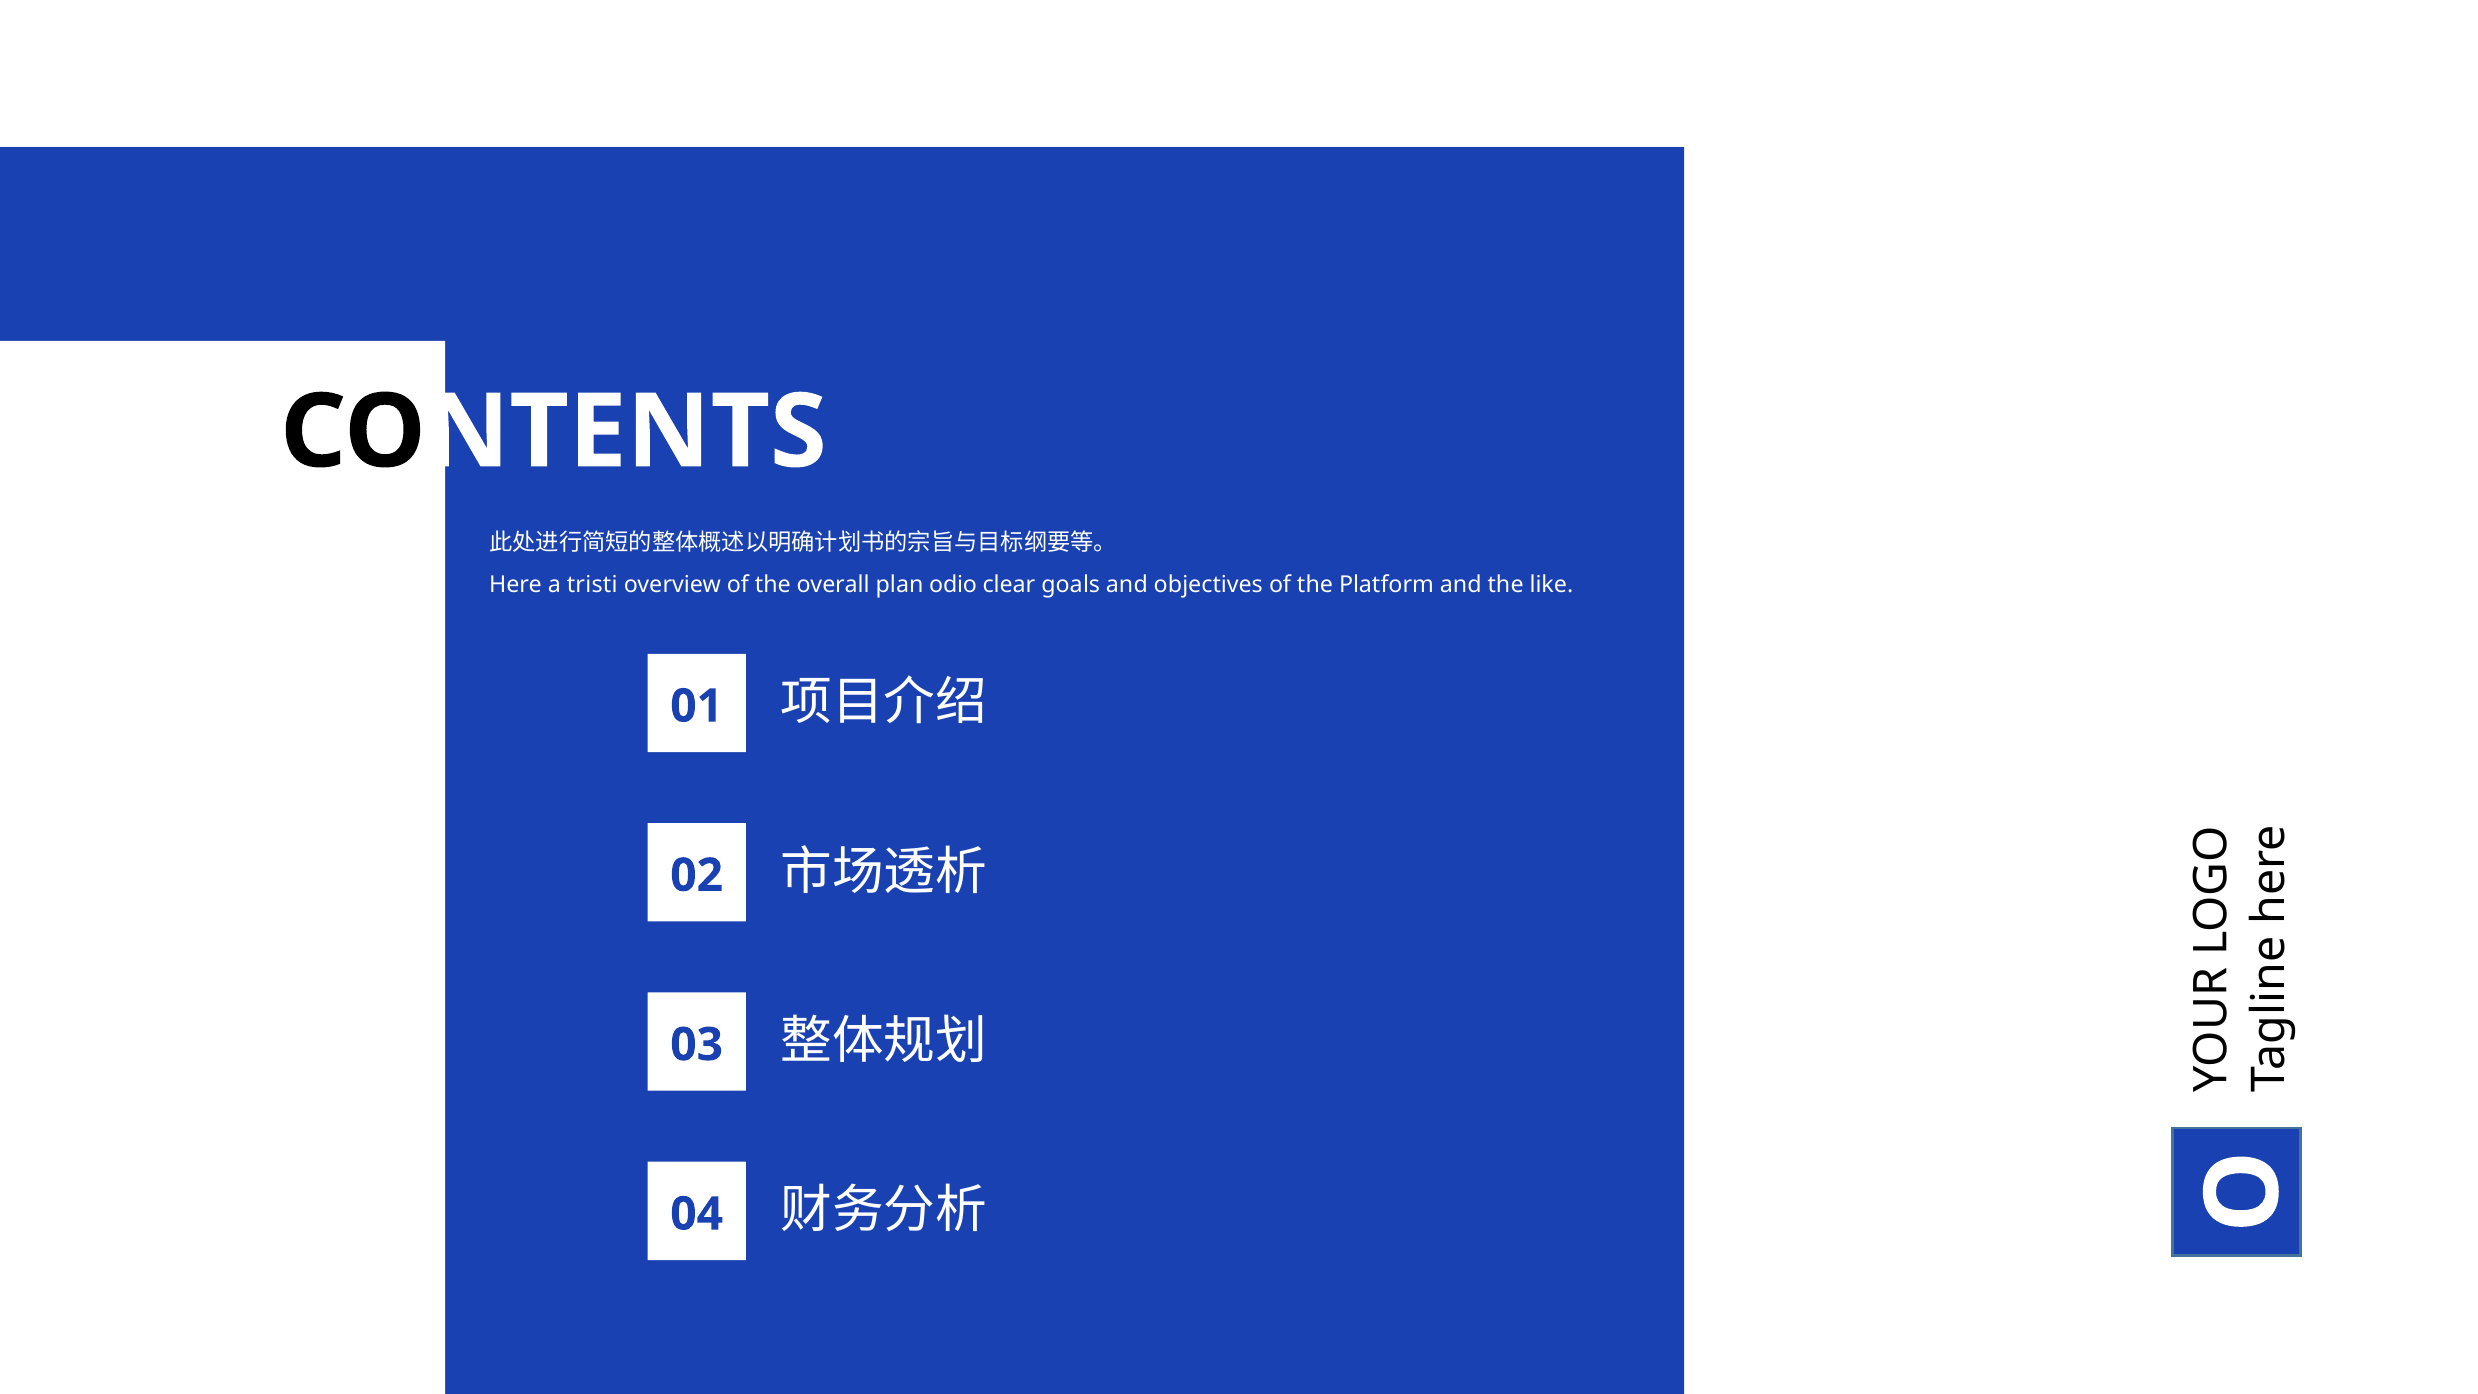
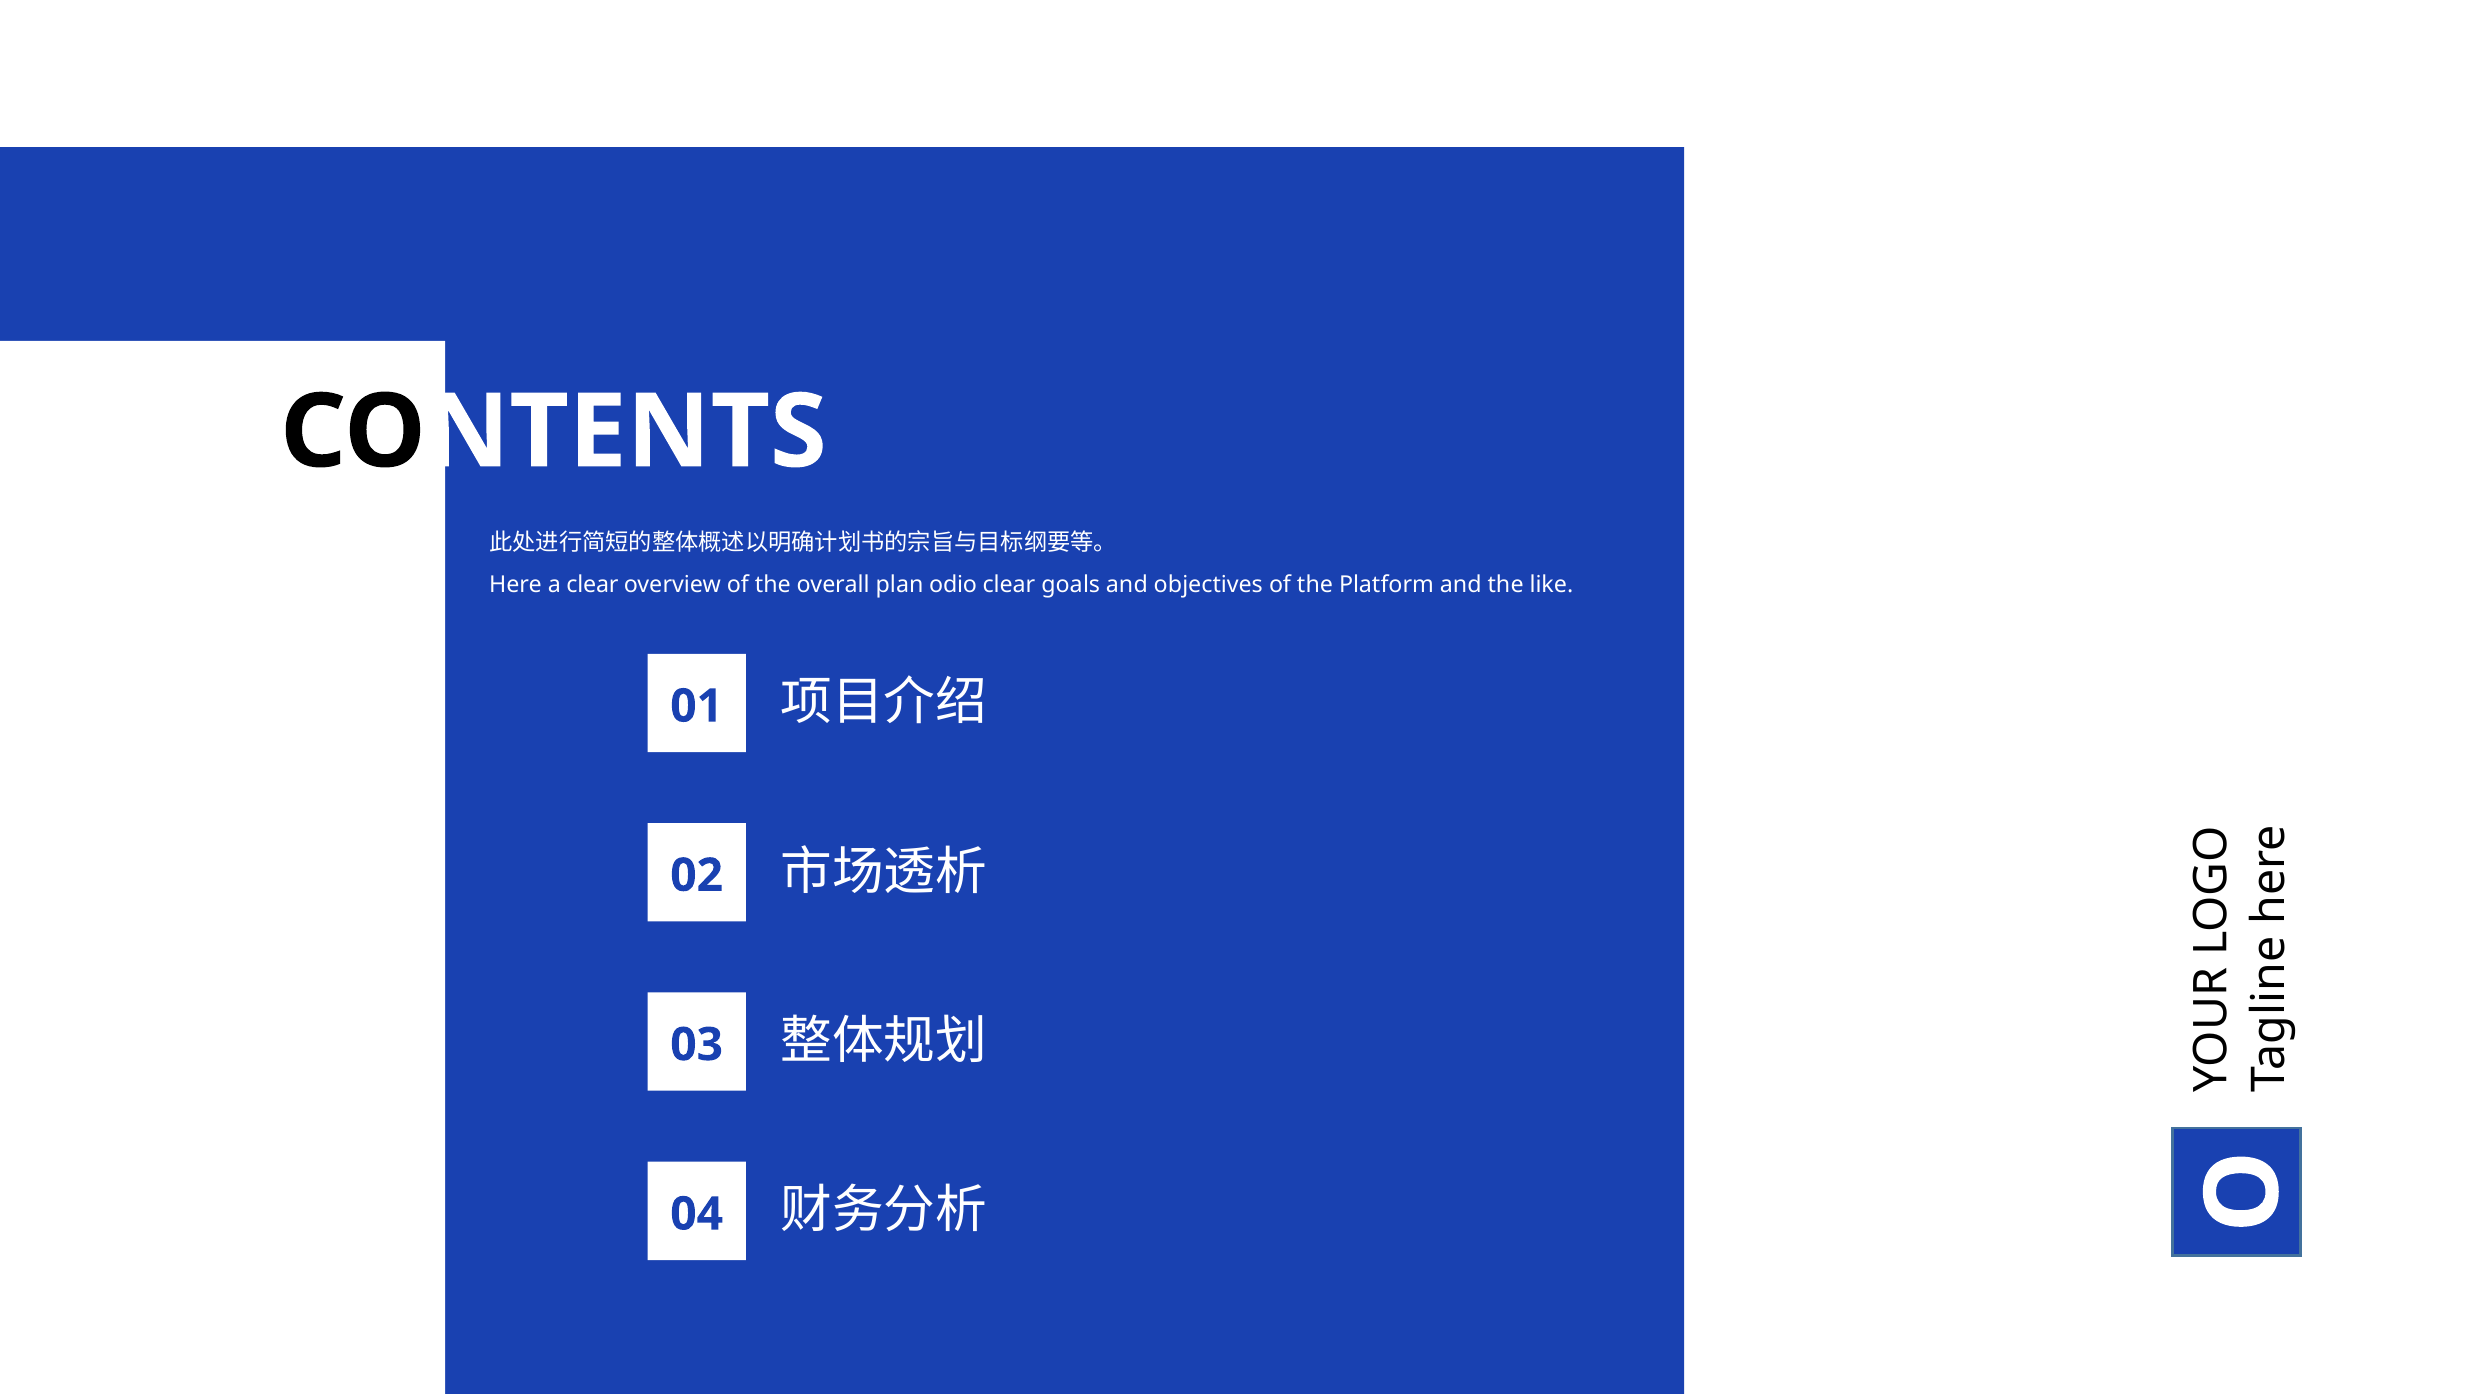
a tristi: tristi -> clear (592, 584)
